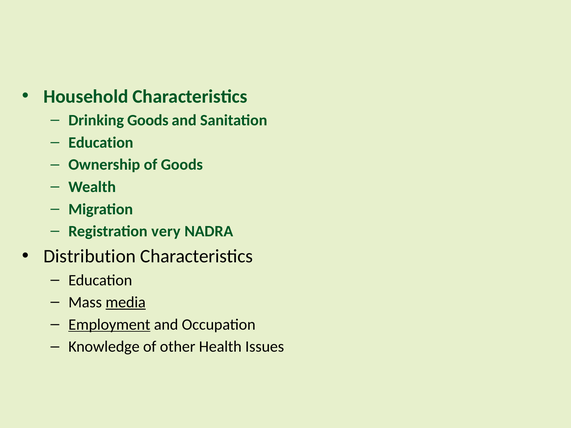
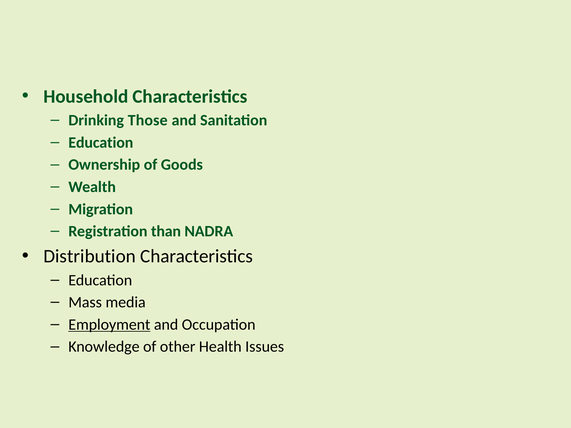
Drinking Goods: Goods -> Those (148, 120)
very: very -> than (166, 231)
media underline: present -> none (126, 302)
